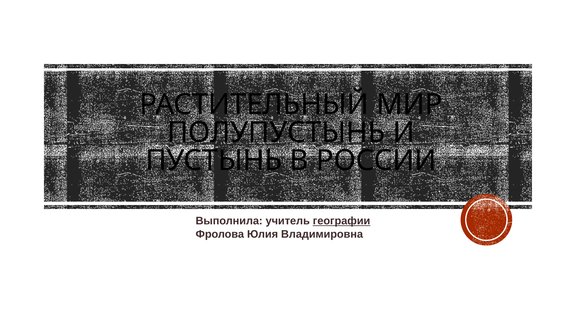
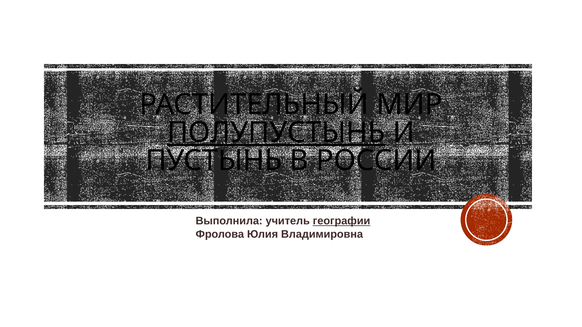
ПОЛУПУСТЫНЬ underline: none -> present (276, 133)
